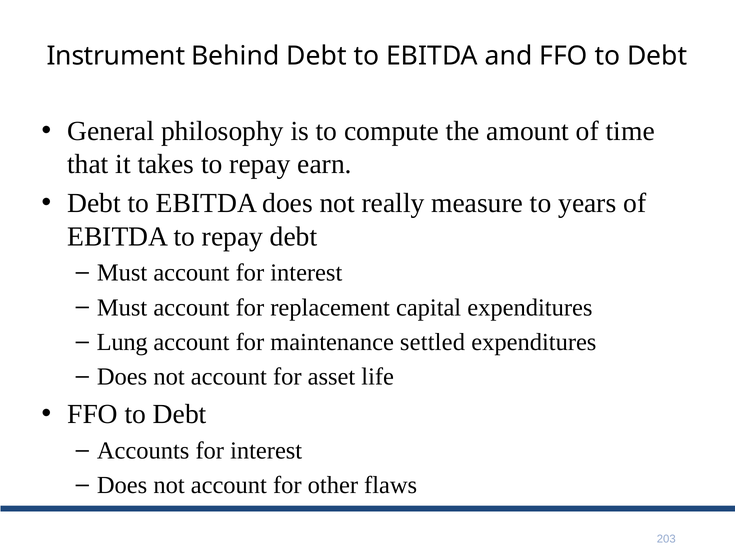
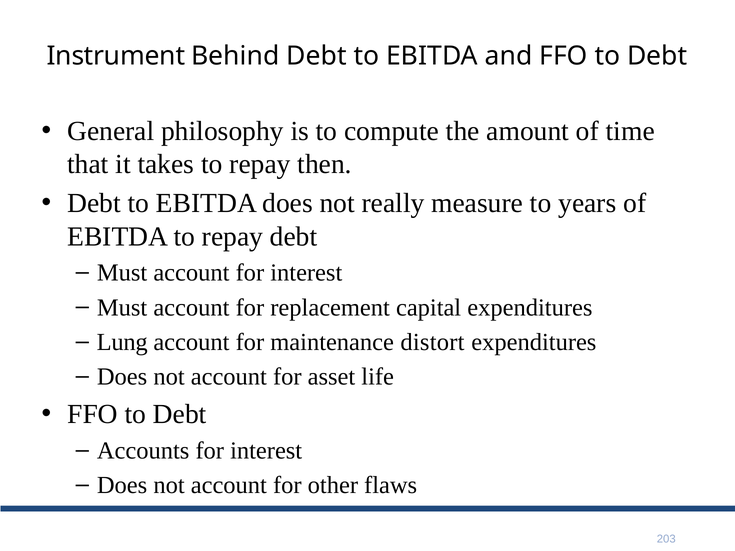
earn: earn -> then (325, 164)
settled: settled -> distort (432, 342)
